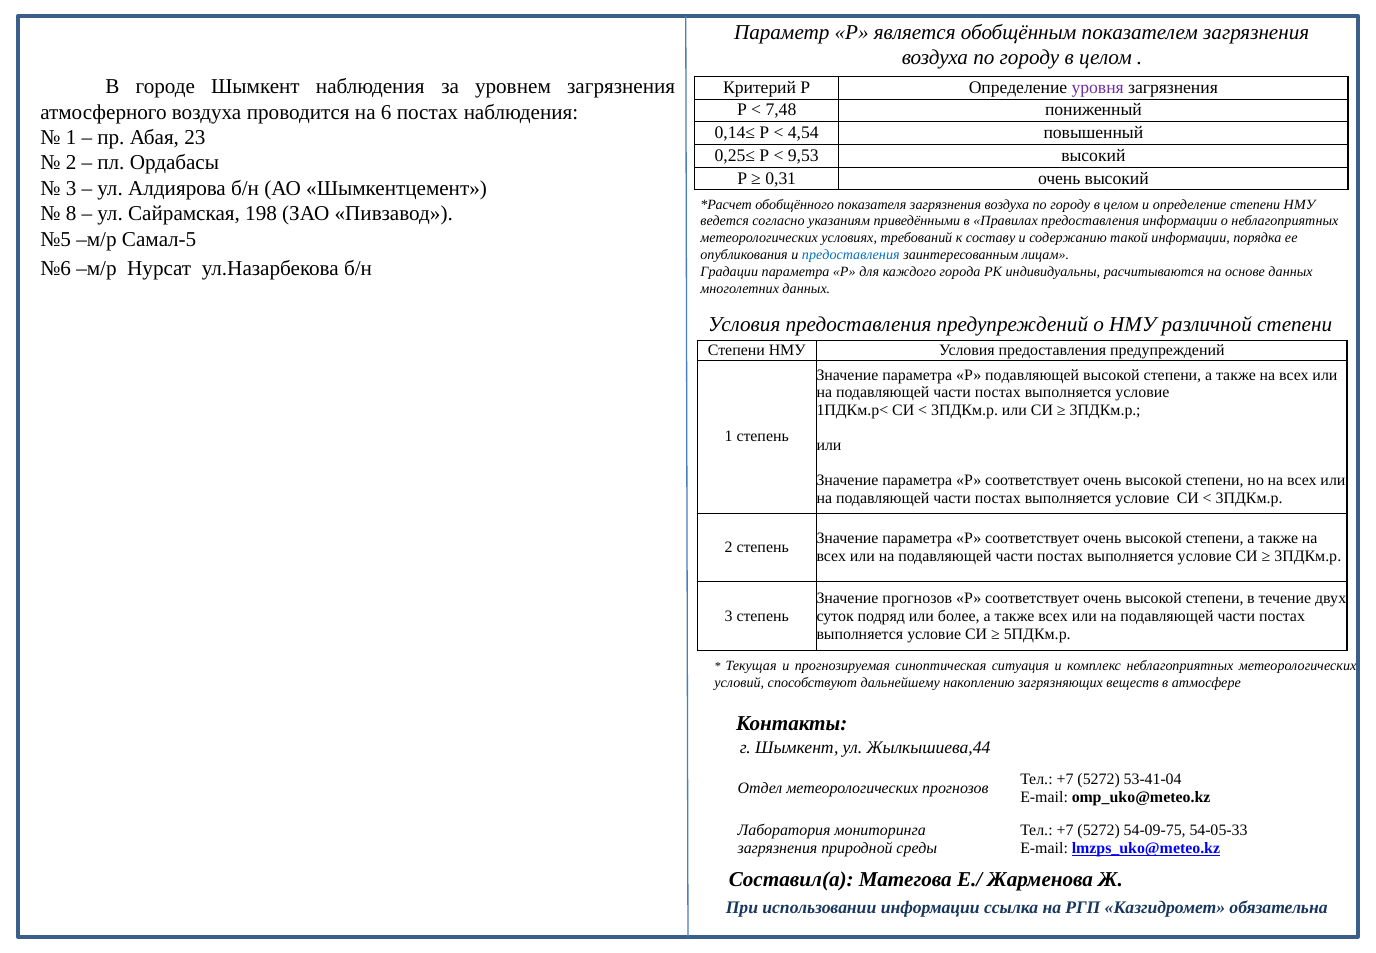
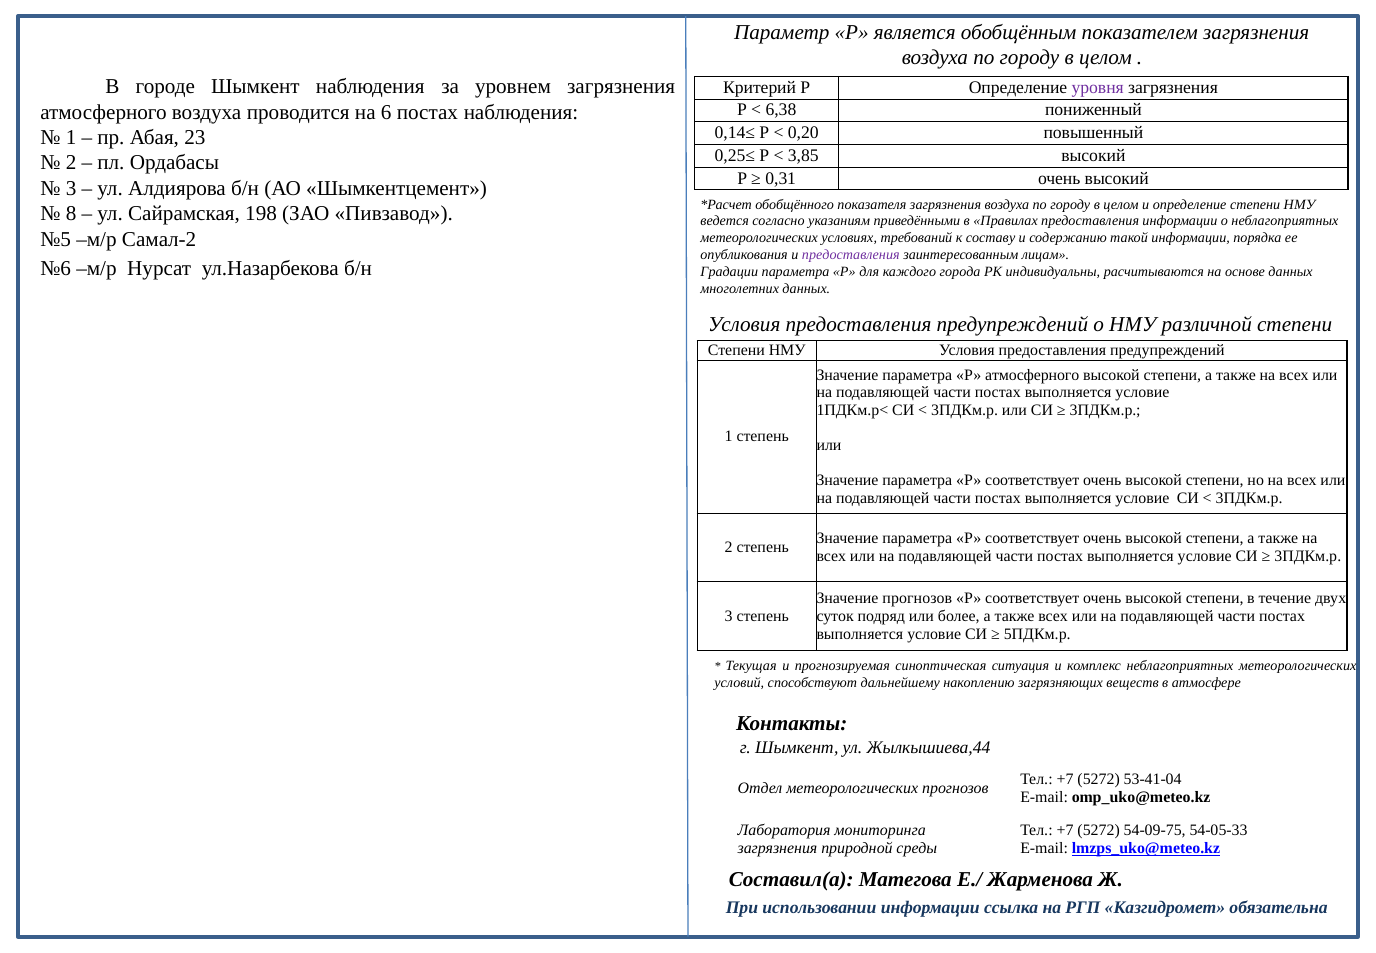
7,48: 7,48 -> 6,38 (781, 110)
4,54: 4,54 -> 0,20 (803, 133)
9,53: 9,53 -> 3,85 (803, 155)
Самал-5: Самал-5 -> Самал-2 (159, 239)
предоставления colour: blue -> purple (851, 255)
Р подавляющей: подавляющей -> атмосферного (1032, 375)
